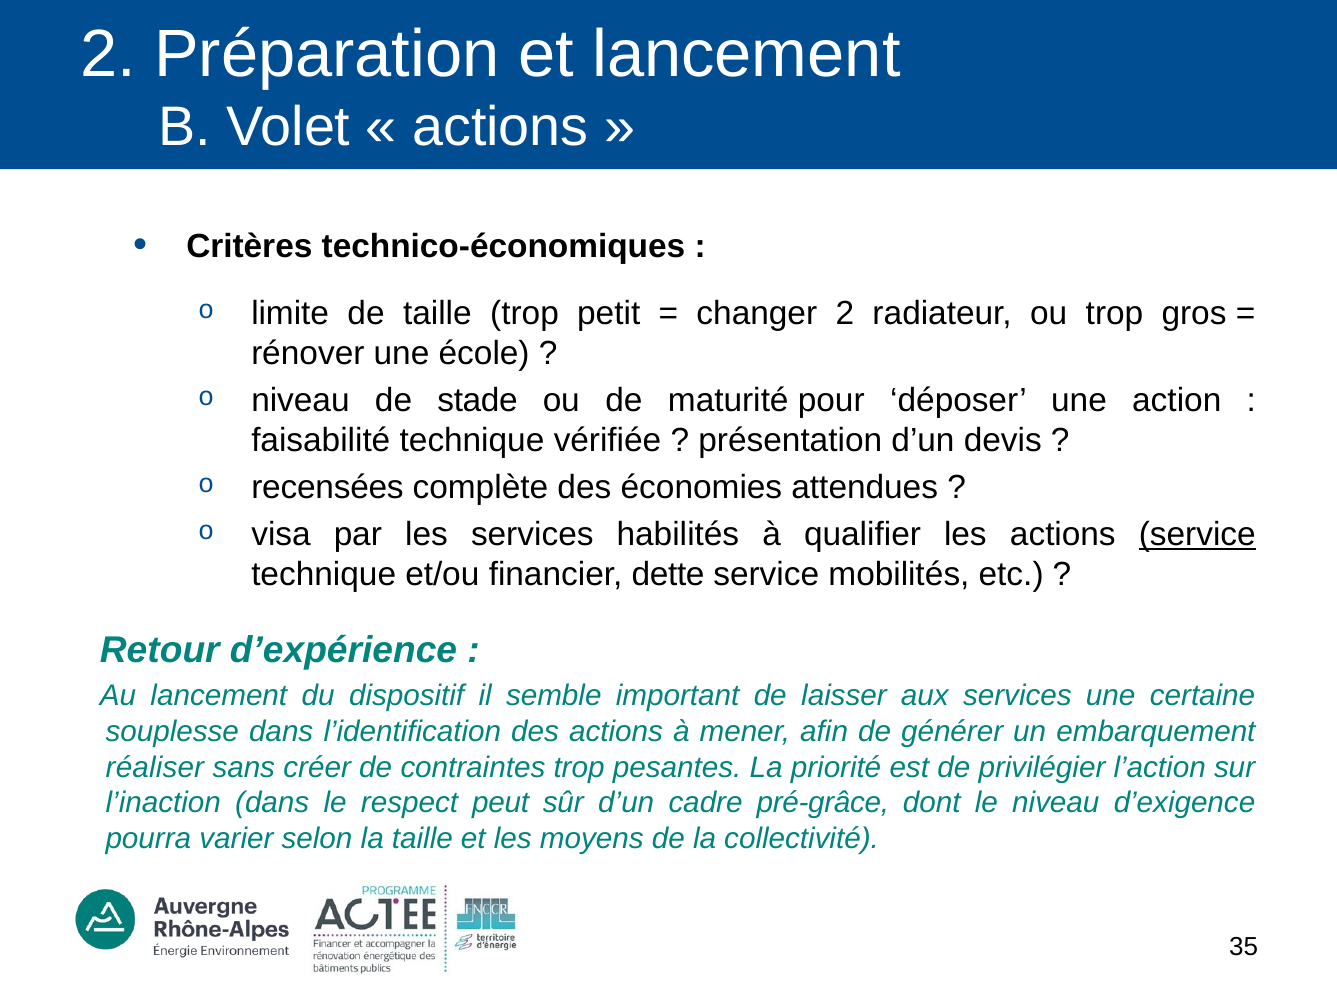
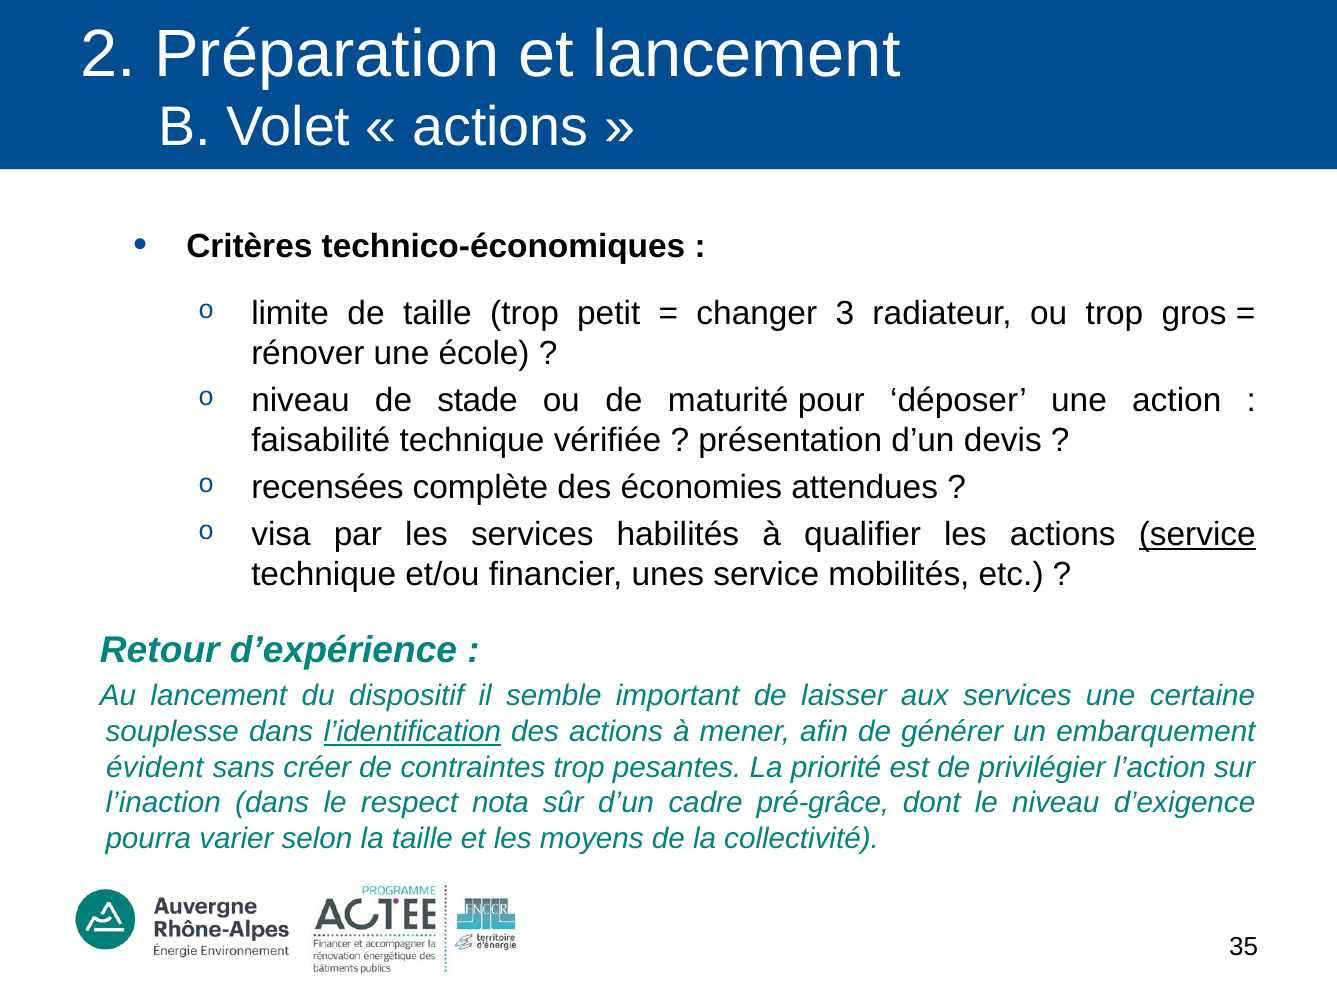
changer 2: 2 -> 3 (845, 314)
dette: dette -> unes (668, 574)
l’identification underline: none -> present (412, 732)
réaliser: réaliser -> évident (155, 767)
peut: peut -> nota (501, 803)
